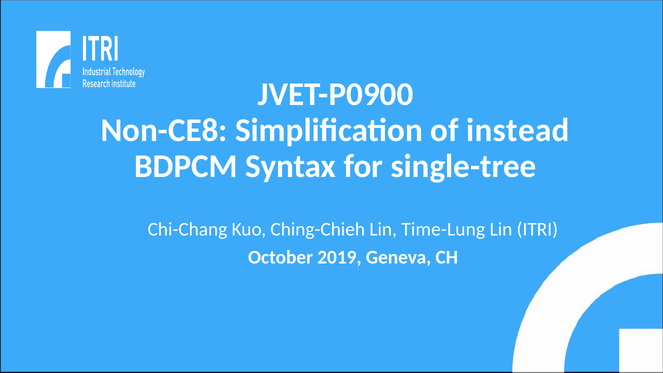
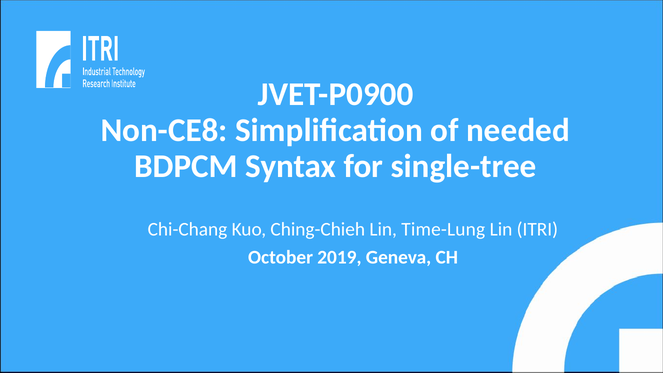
instead: instead -> needed (518, 130)
